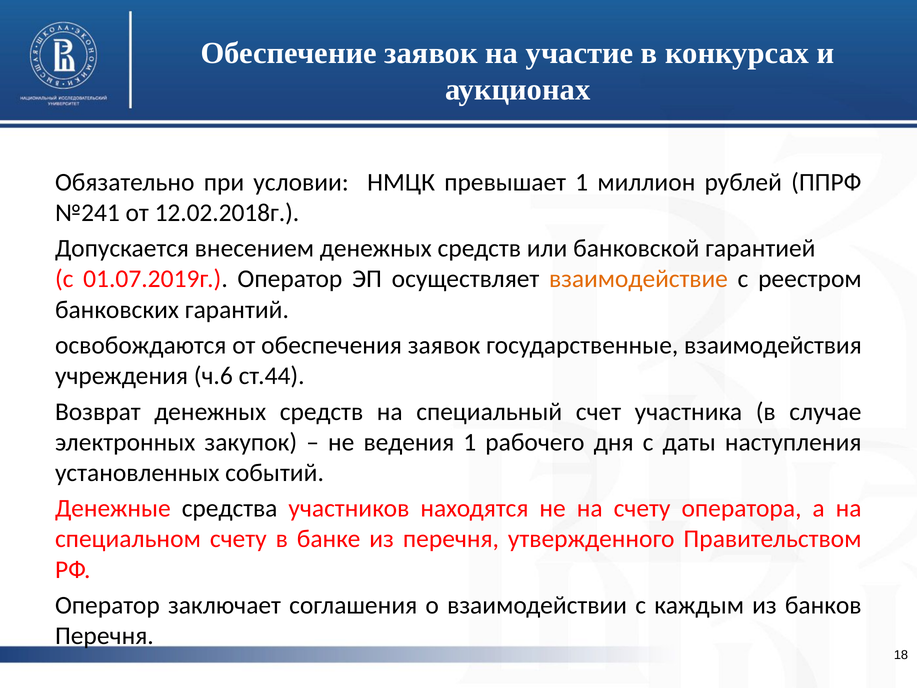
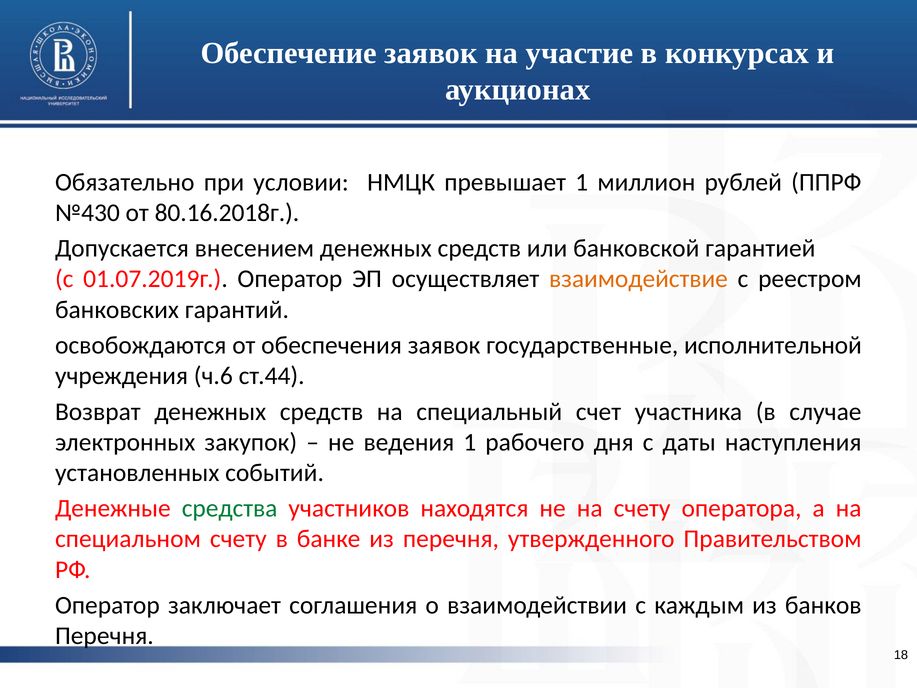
№241: №241 -> №430 (87, 213)
12.02.2018г: 12.02.2018г -> 80.16.2018г (227, 213)
взаимодействия: взаимодействия -> исполнительной (773, 345)
средства colour: black -> green (230, 508)
